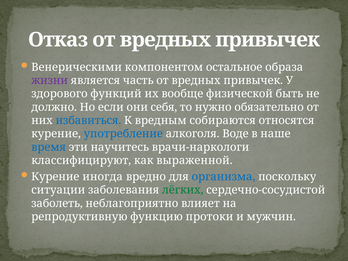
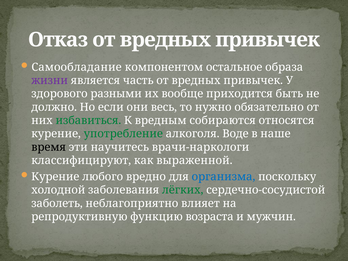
Венерическими: Венерическими -> Самообладание (77, 67)
функций: функций -> разными (116, 94)
физической: физической -> приходится (239, 94)
себя: себя -> весь (164, 107)
избавиться colour: blue -> green (88, 120)
употребление colour: blue -> green (123, 134)
время colour: blue -> black (49, 147)
иногда: иногда -> любого (103, 177)
ситуации: ситуации -> холодной (58, 190)
протоки: протоки -> возраста (210, 217)
